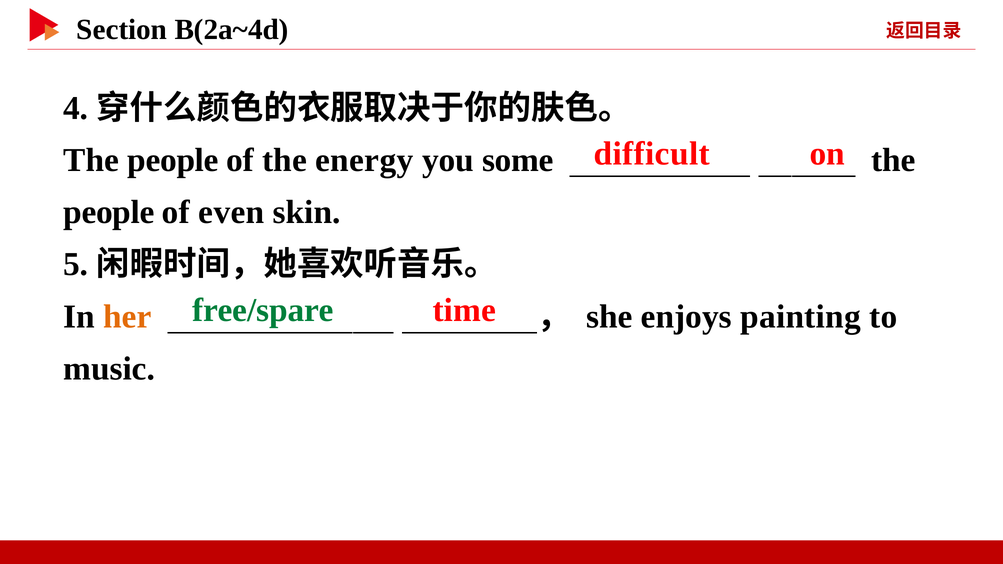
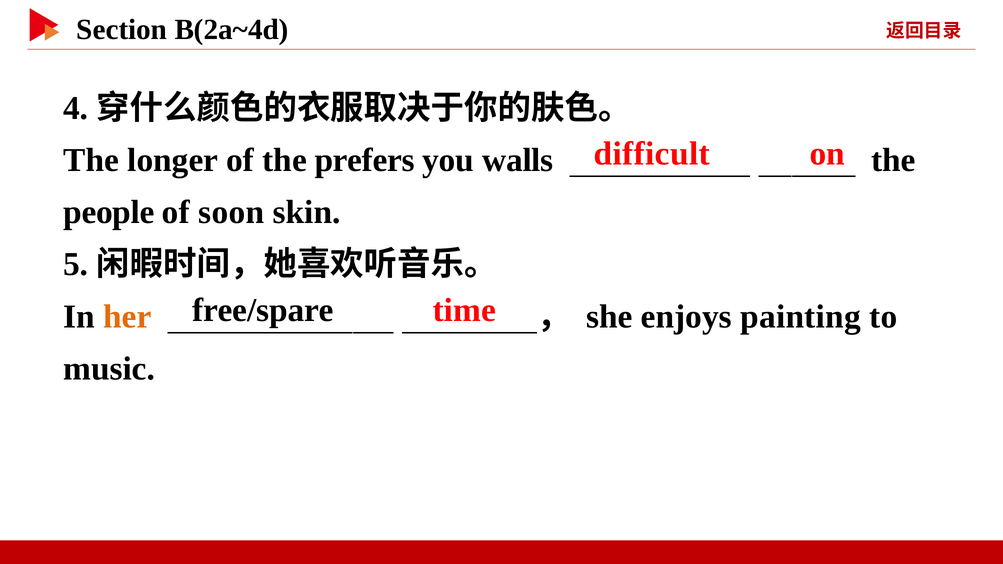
people: people -> longer (173, 160)
energy: energy -> prefers (365, 160)
some: some -> walls (518, 160)
even: even -> soon (231, 212)
free/spare colour: green -> black (263, 310)
